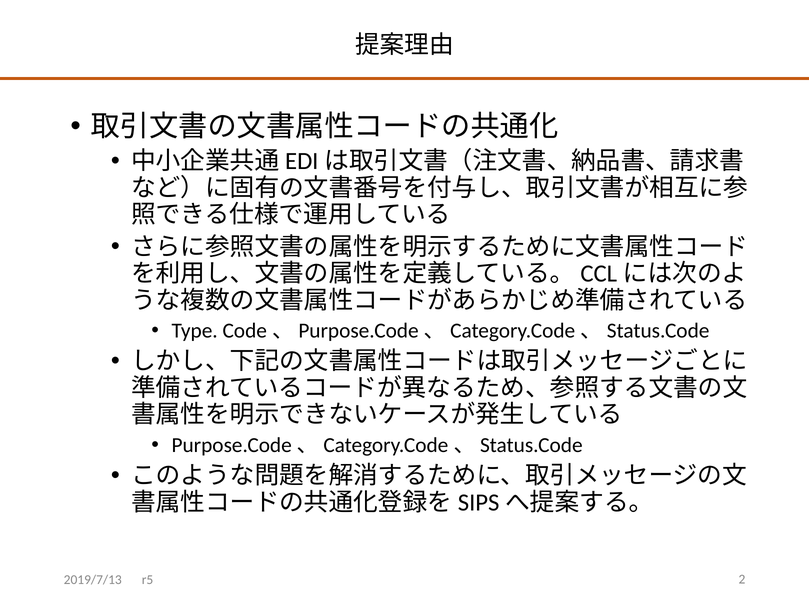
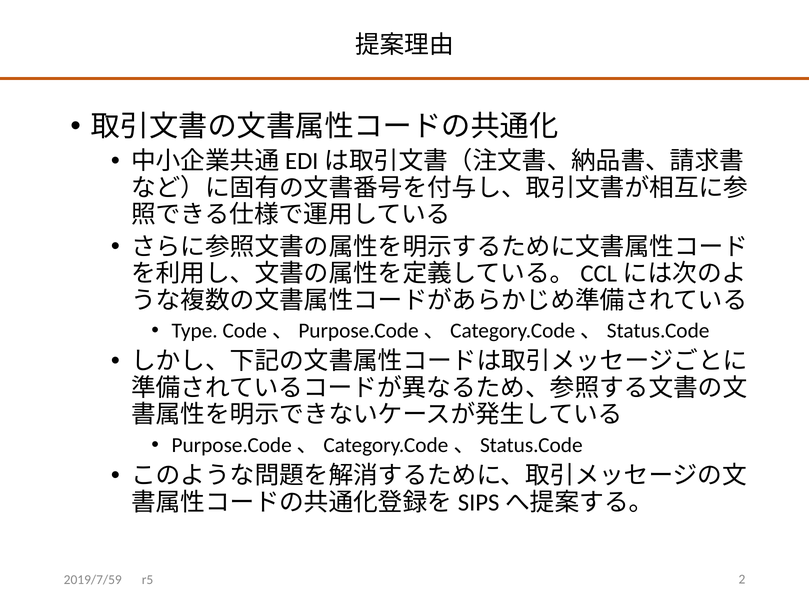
2019/7/13: 2019/7/13 -> 2019/7/59 (93, 579)
